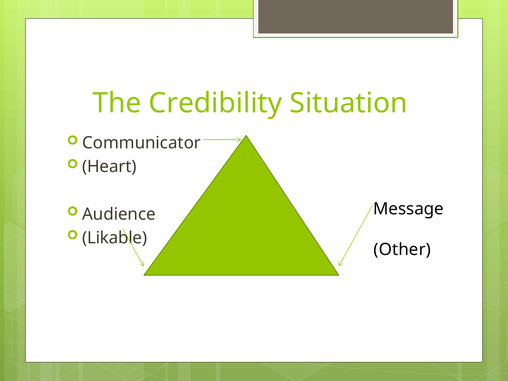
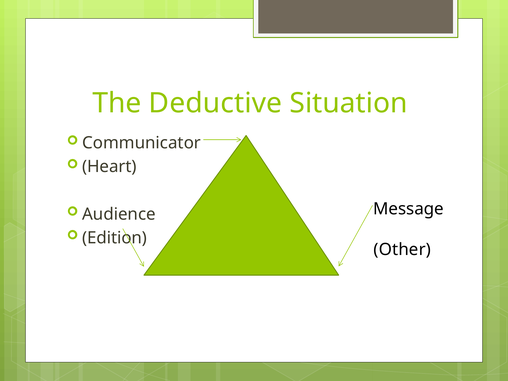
Credibility: Credibility -> Deductive (215, 103)
Likable: Likable -> Edition (115, 238)
